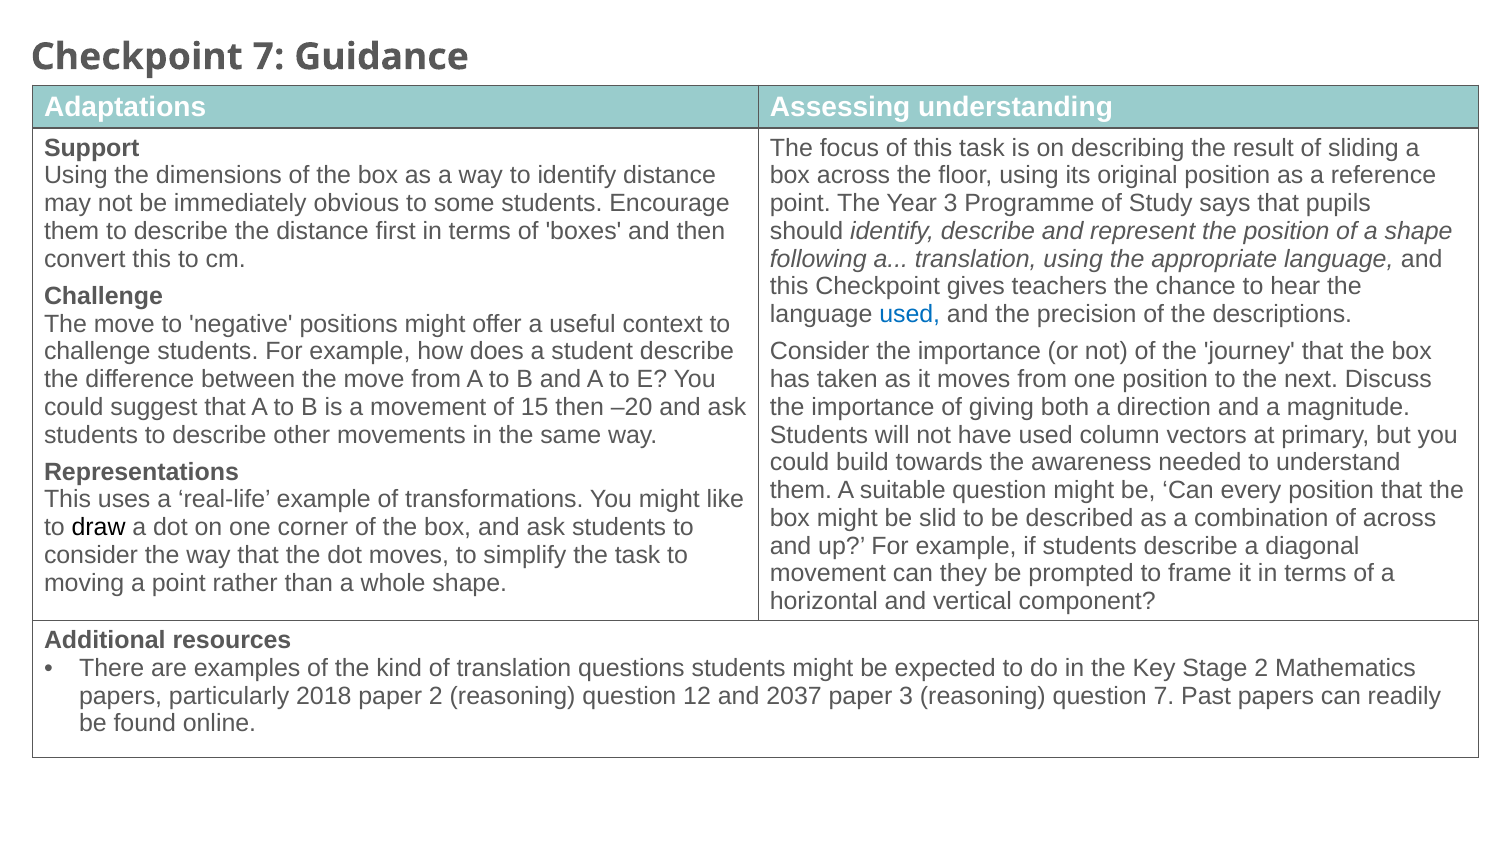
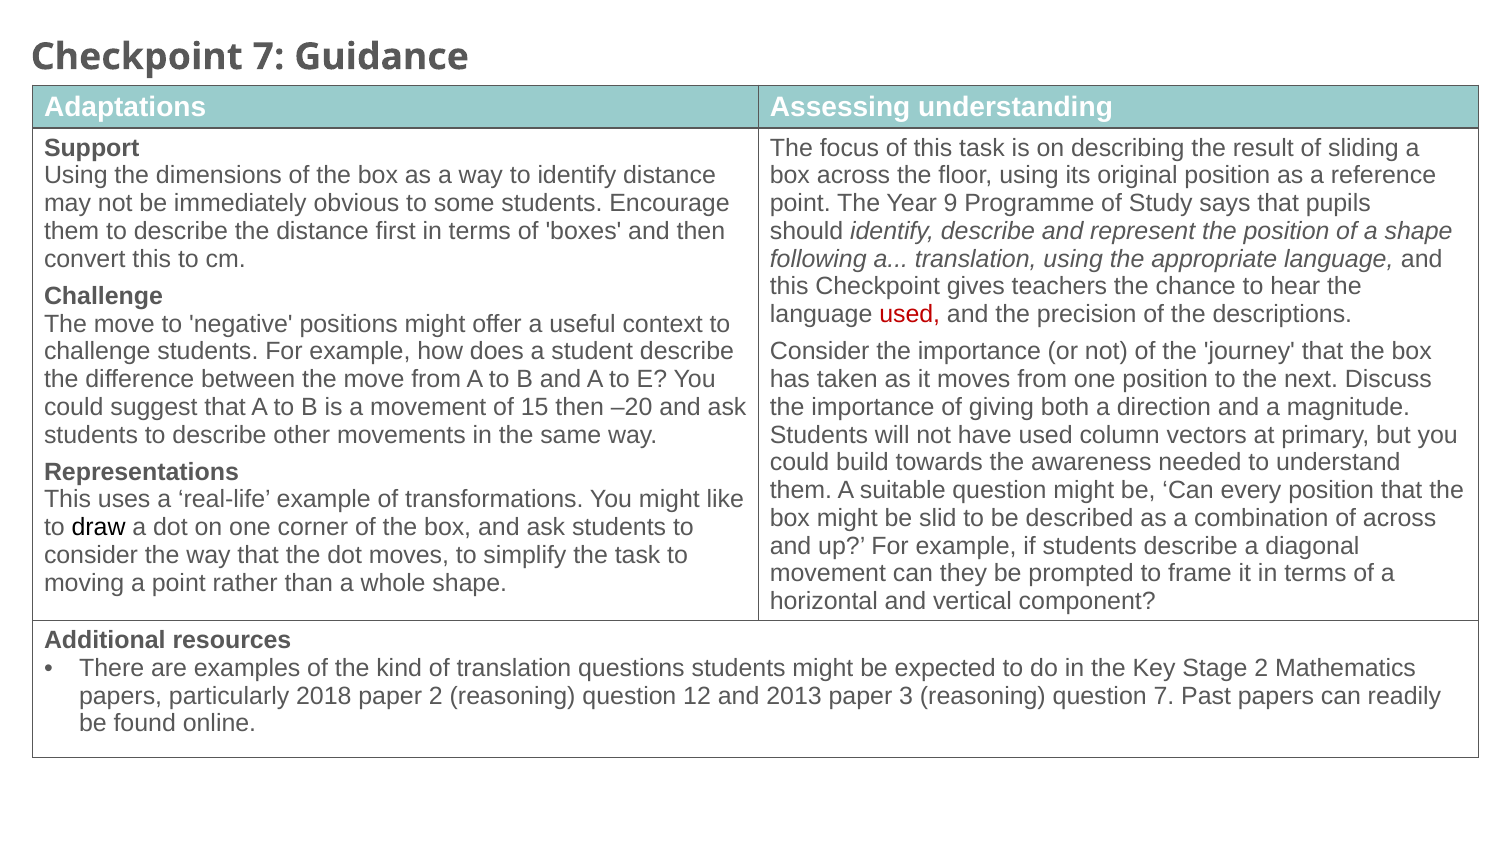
Year 3: 3 -> 9 (951, 203)
used colour: blue -> red (910, 314)
2037: 2037 -> 2013 (794, 695)
